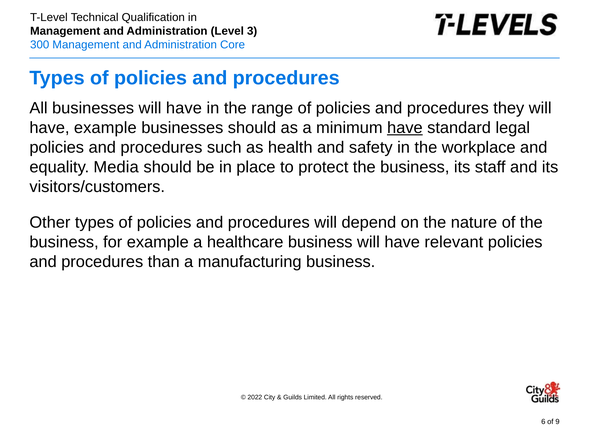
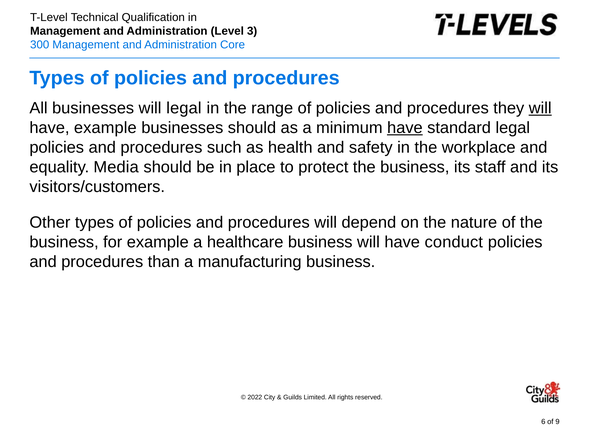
businesses will have: have -> legal (184, 108)
will underline: none -> present (540, 108)
relevant: relevant -> conduct (454, 243)
